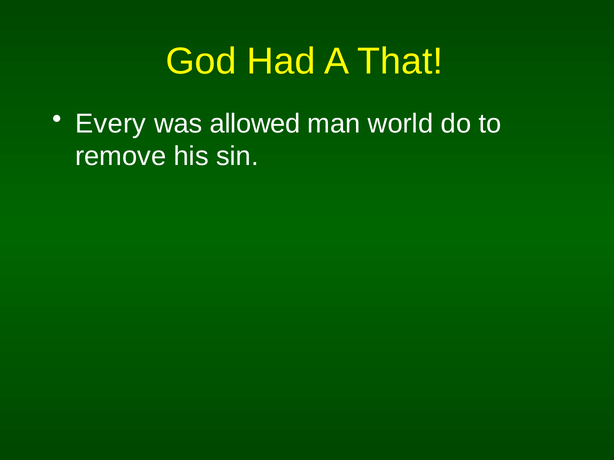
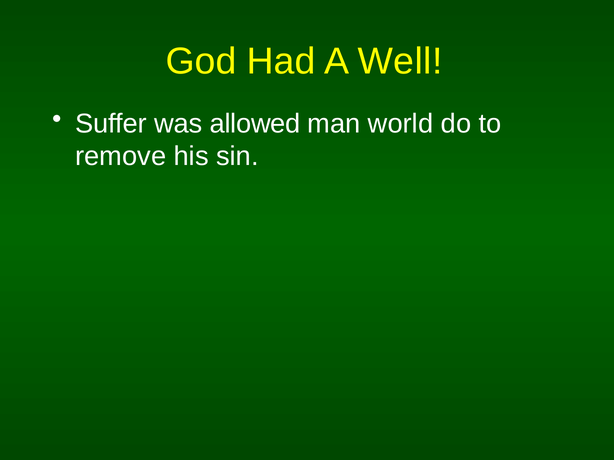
That: That -> Well (400, 61)
Every: Every -> Suffer (111, 124)
